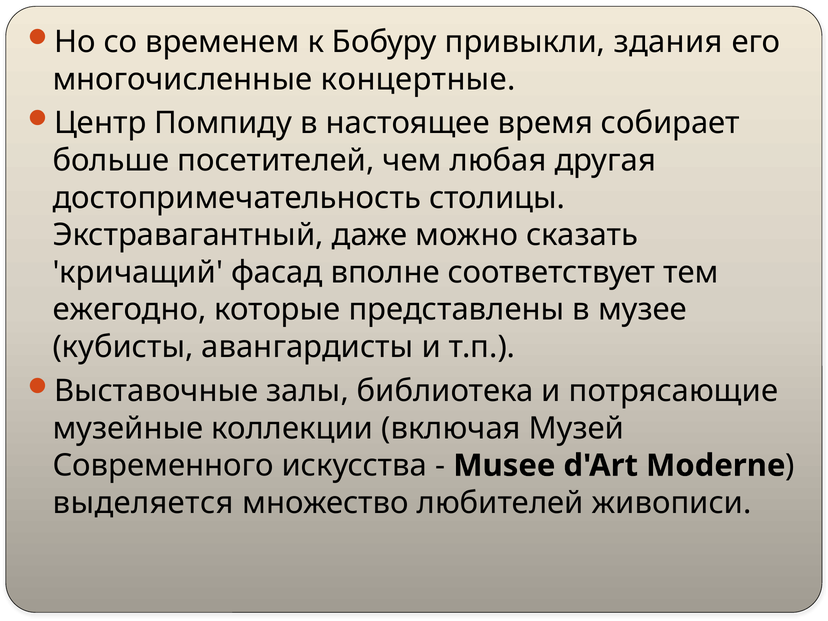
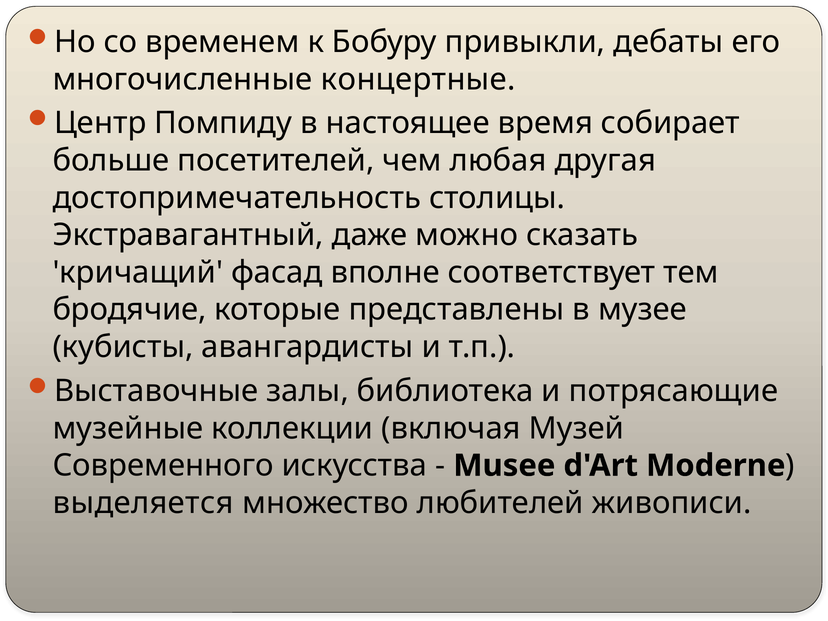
здания: здания -> дебаты (668, 42)
ежегодно: ежегодно -> бродячие (130, 310)
